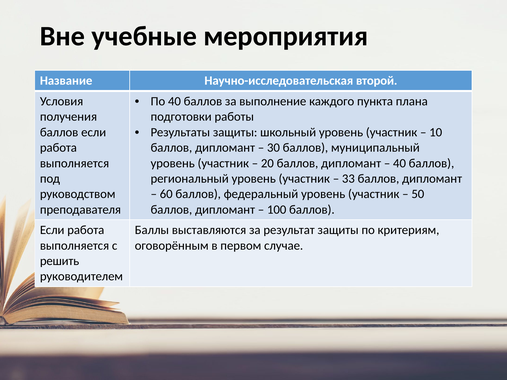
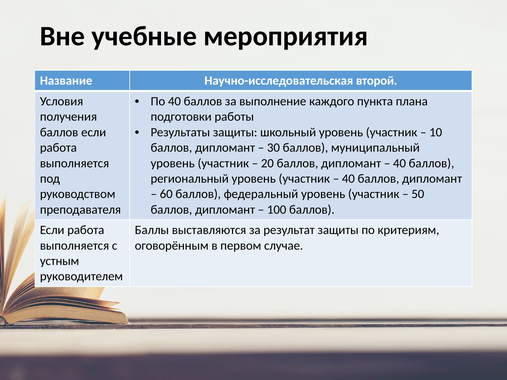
33: 33 -> 40 (348, 179)
решить: решить -> устным (60, 261)
